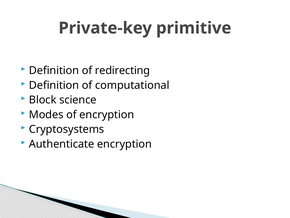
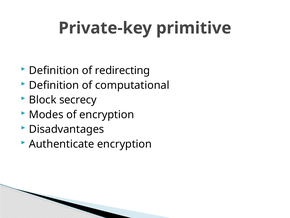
science: science -> secrecy (78, 100)
Cryptosystems: Cryptosystems -> Disadvantages (67, 129)
